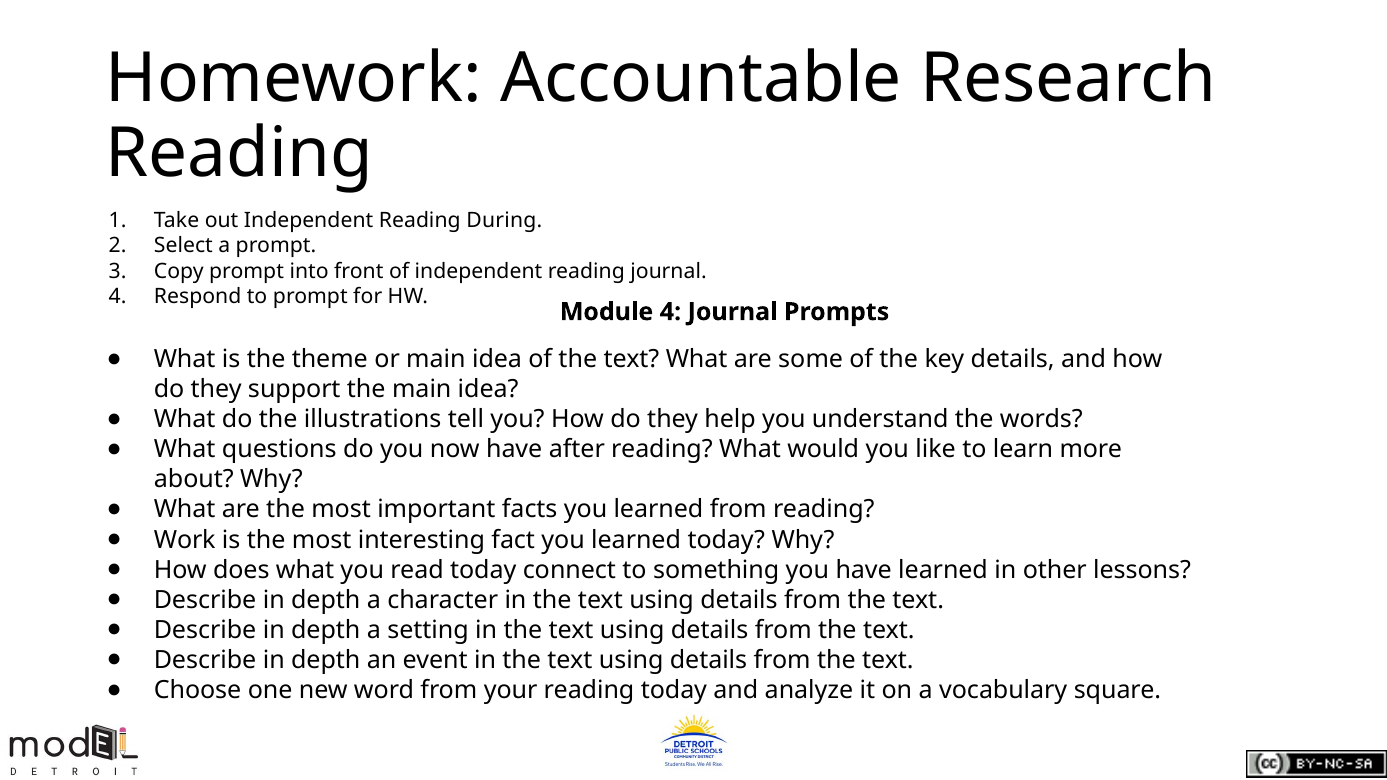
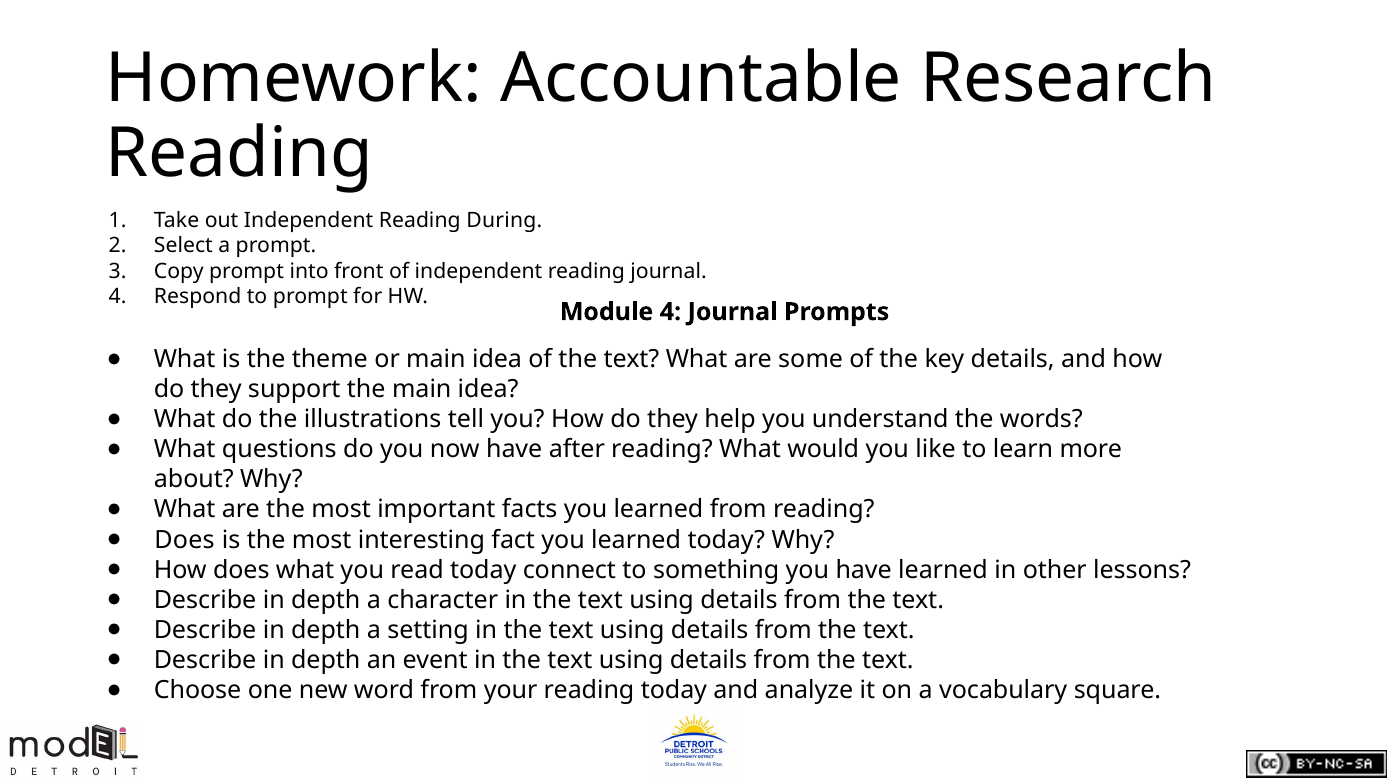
Work: Work -> Does (185, 540)
